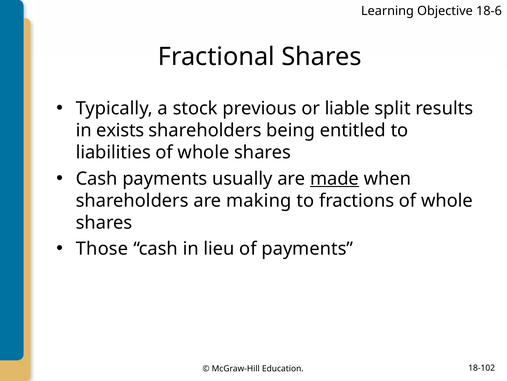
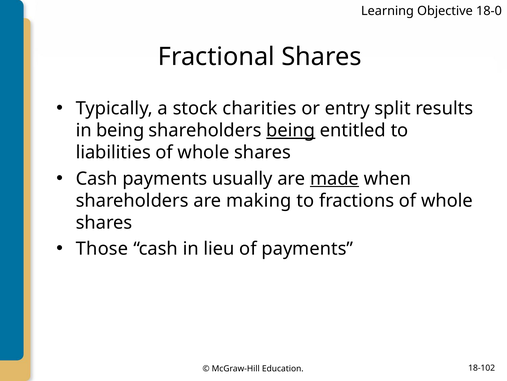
18-6: 18-6 -> 18-0 (489, 11)
previous: previous -> charities (259, 108)
liable: liable -> entry (347, 108)
in exists: exists -> being (120, 130)
being underline: none -> present (291, 130)
